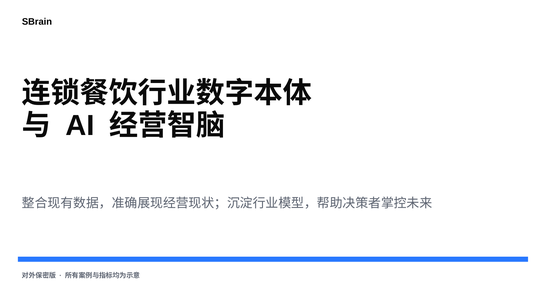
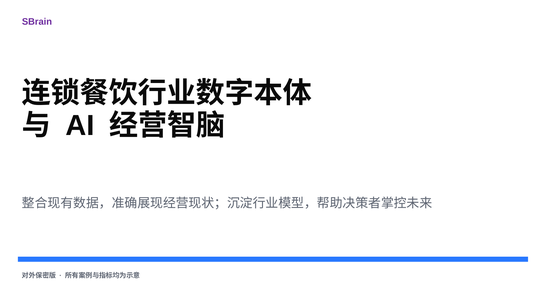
SBrain colour: black -> purple (37, 22)
